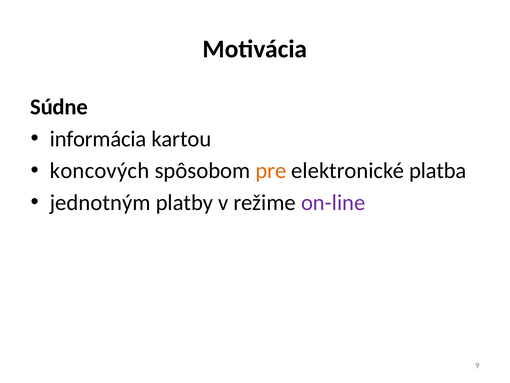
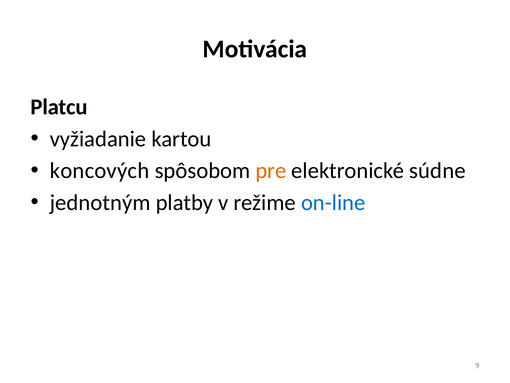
Súdne: Súdne -> Platcu (59, 107)
informácia: informácia -> vyžiadanie (98, 139)
platba: platba -> súdne (437, 171)
on-line colour: purple -> blue (333, 202)
